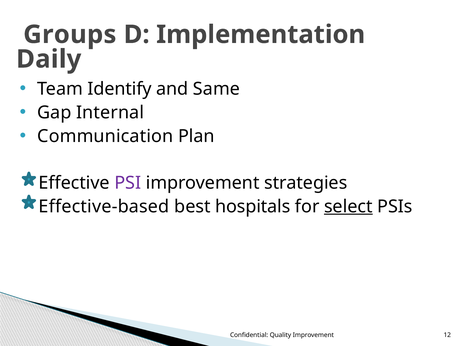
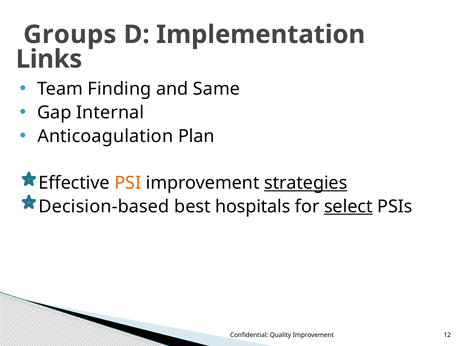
Daily: Daily -> Links (49, 59)
Identify: Identify -> Finding (119, 89)
Communication: Communication -> Anticoagulation (105, 136)
PSI colour: purple -> orange (128, 183)
strategies underline: none -> present (306, 183)
Effective-based: Effective-based -> Decision-based (104, 207)
